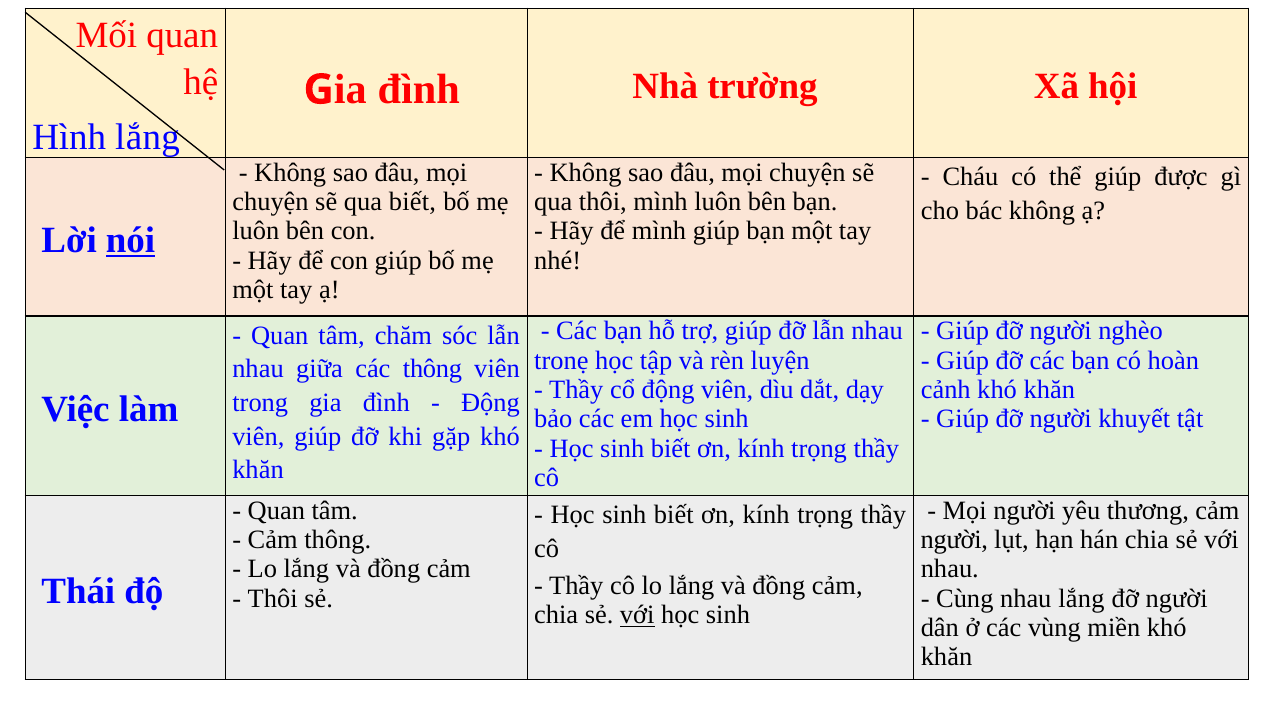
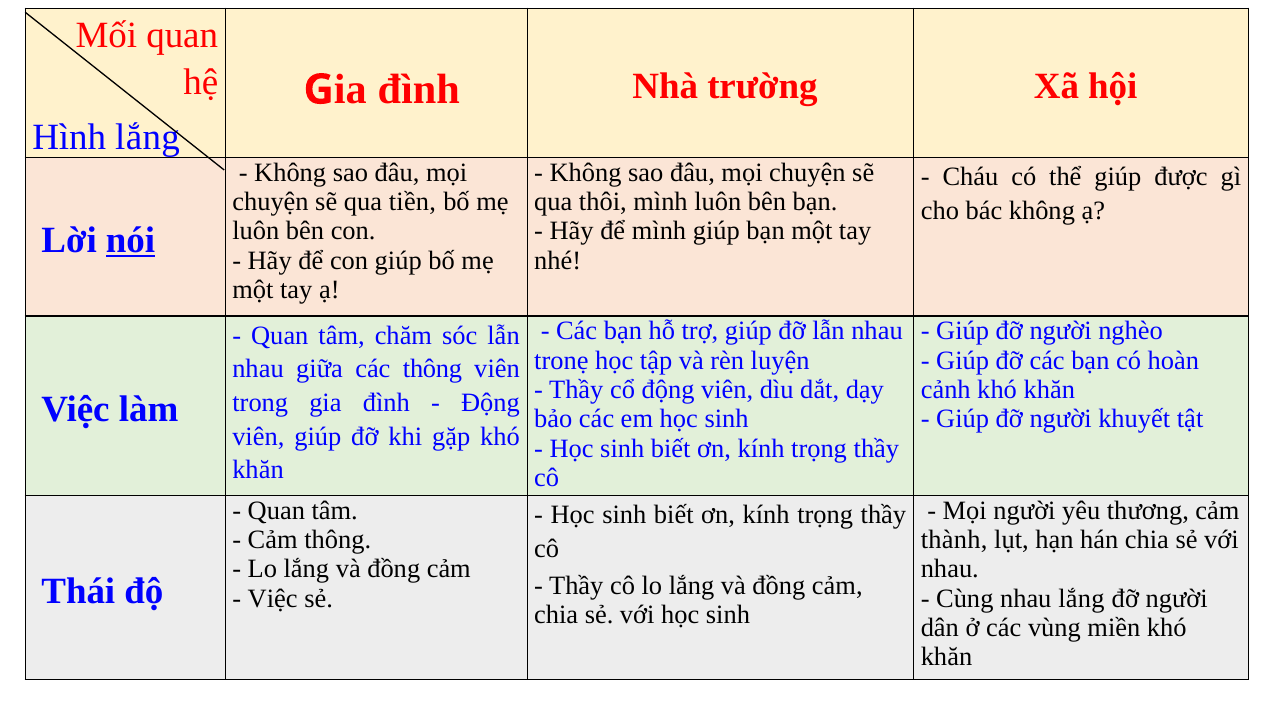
qua biết: biết -> tiền (412, 202)
người: người -> thành (954, 539)
Thôi: Thôi -> Việc (273, 598)
với underline: present -> none (637, 614)
